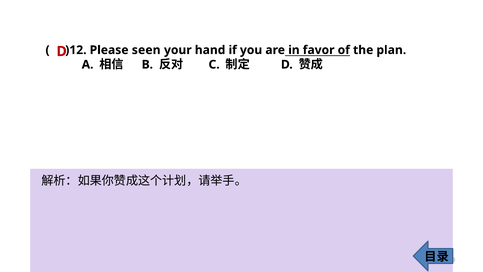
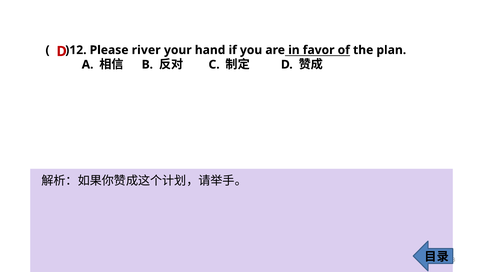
seen: seen -> river (146, 50)
